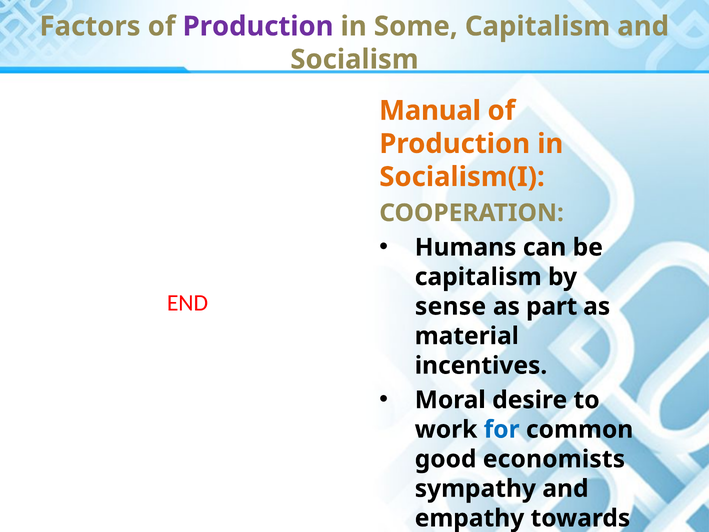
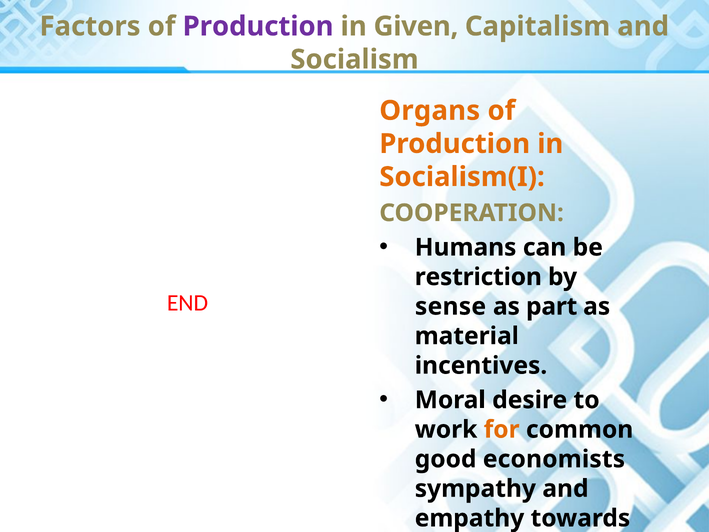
Some: Some -> Given (416, 26)
Manual: Manual -> Organs (430, 111)
capitalism: capitalism -> restriction (478, 277)
for colour: blue -> orange (502, 429)
